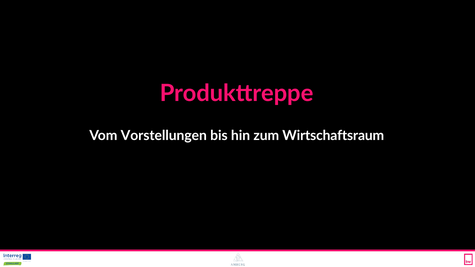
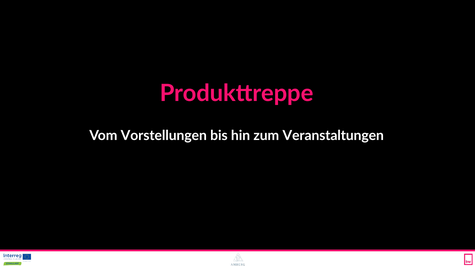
Wirtschaftsraum: Wirtschaftsraum -> Veranstaltungen (333, 136)
